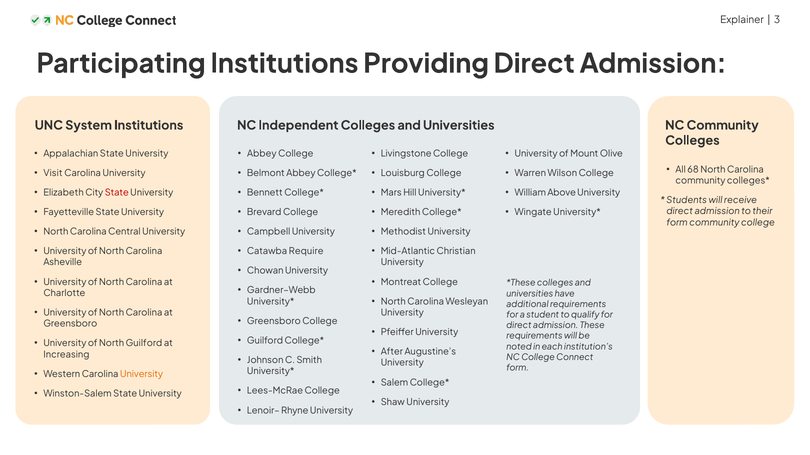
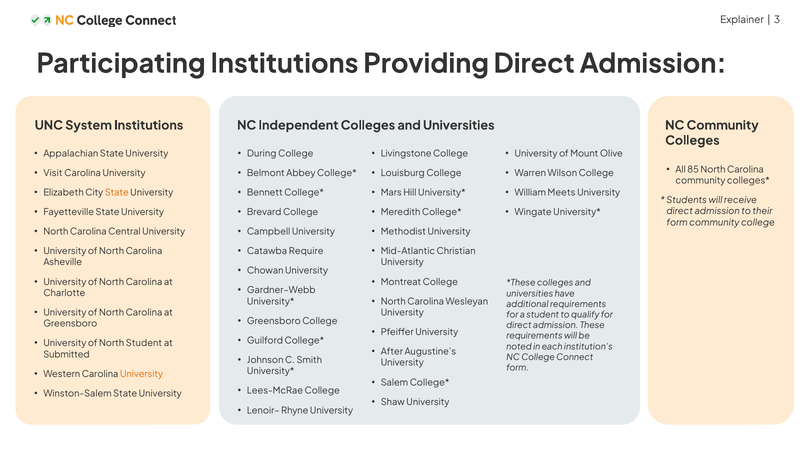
Abbey: Abbey -> During (262, 154)
68: 68 -> 85 (693, 170)
State colour: red -> orange (117, 193)
Above: Above -> Meets (562, 193)
North Guilford: Guilford -> Student (144, 344)
Increasing: Increasing -> Submitted (66, 355)
